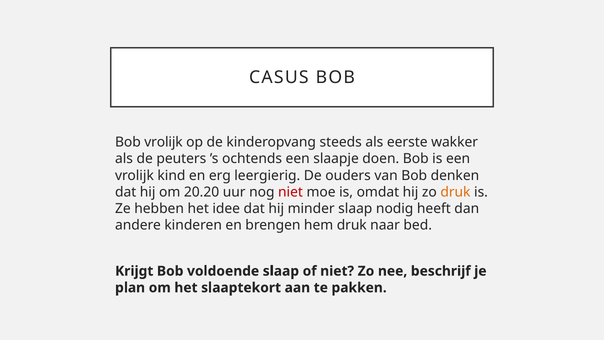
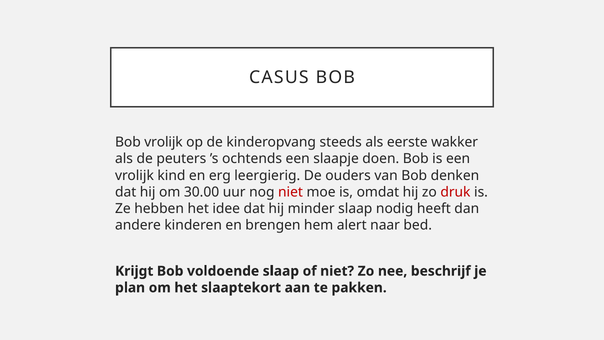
20.20: 20.20 -> 30.00 (202, 192)
druk colour: orange -> red (455, 192)
hem druk: druk -> alert (352, 225)
